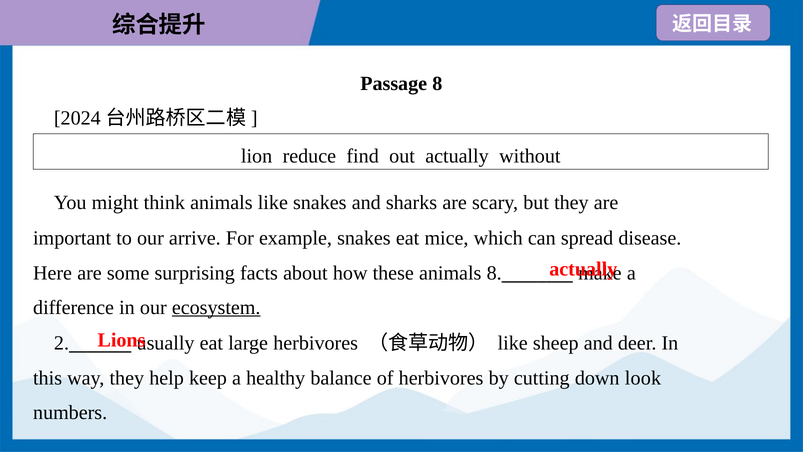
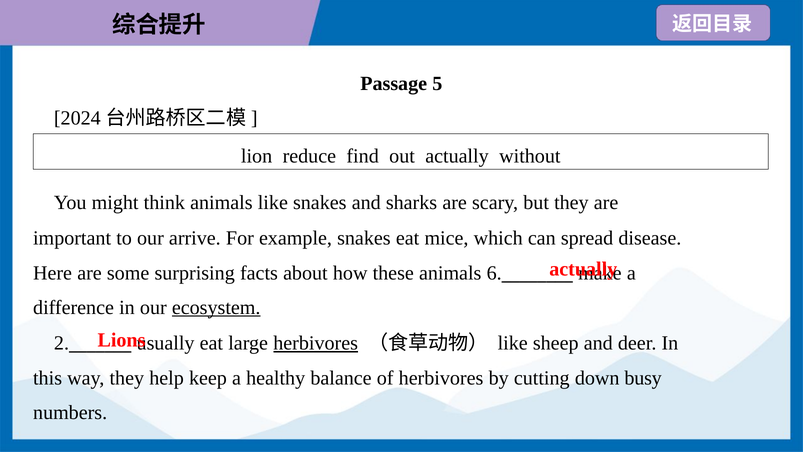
Passage 8: 8 -> 5 (437, 84)
animals 8: 8 -> 6 (494, 273)
herbivores underline: none -> present (316, 343)
look: look -> busy (643, 378)
